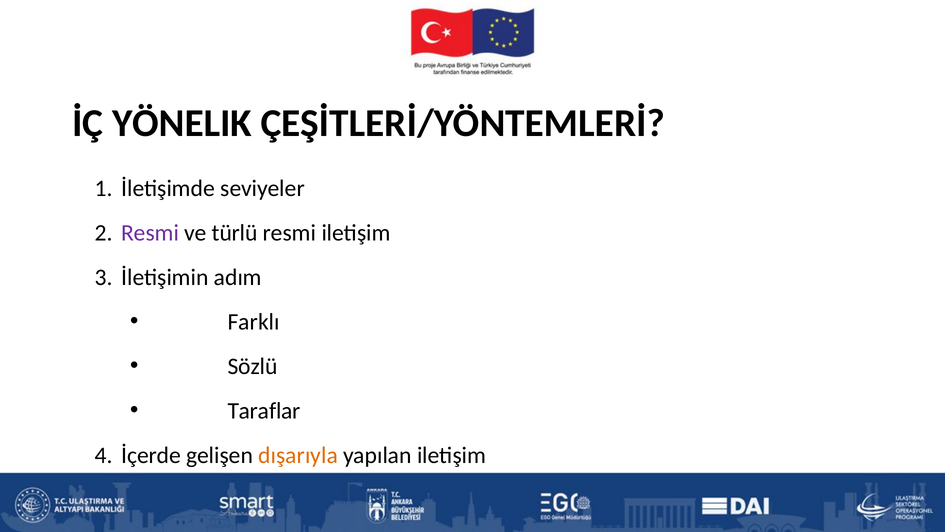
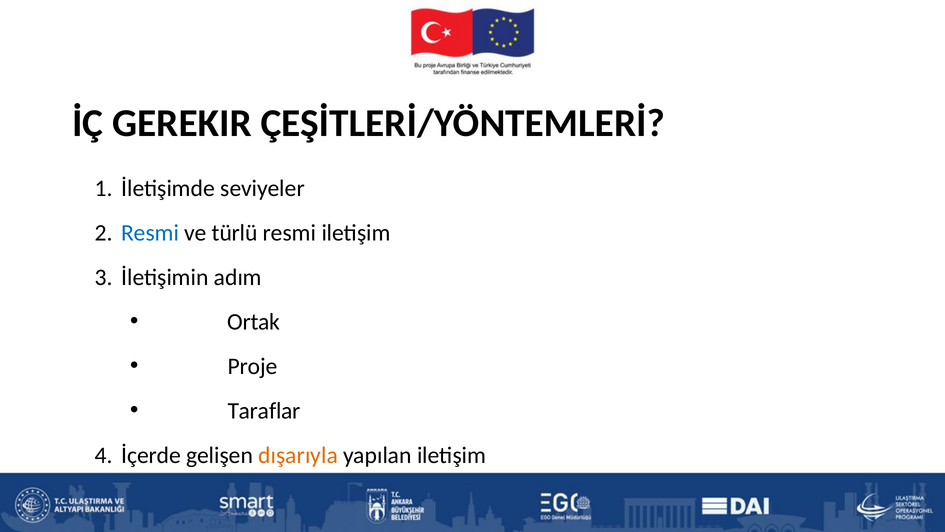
YÖNELIK: YÖNELIK -> GEREKIR (182, 123)
Resmi colour: purple -> blue (150, 233)
Farklı: Farklı -> Ortak (254, 322)
Sözlü: Sözlü -> Proje (253, 366)
